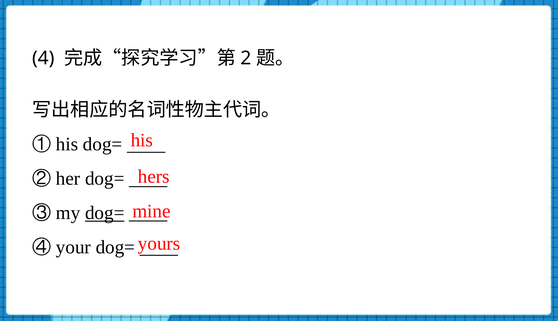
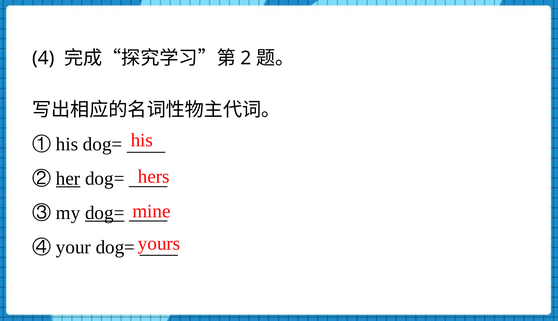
her underline: none -> present (68, 179)
